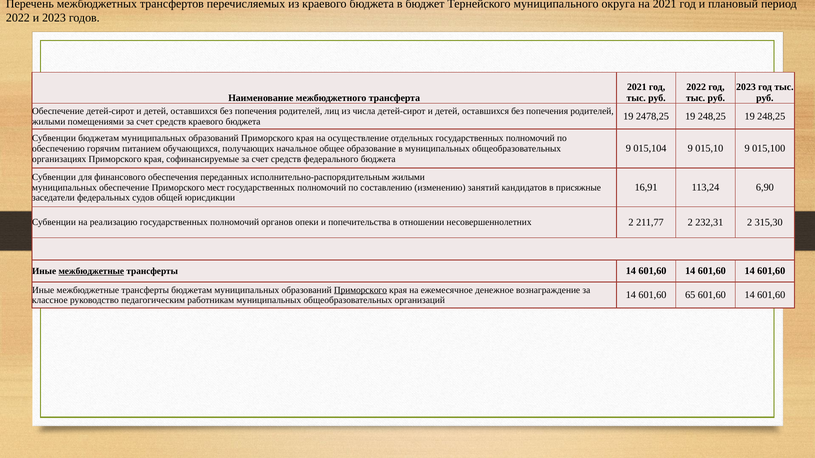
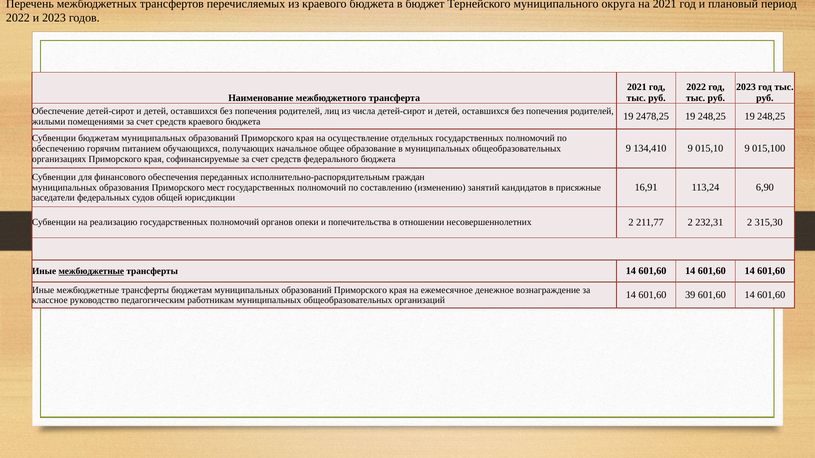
015,104: 015,104 -> 134,410 (650, 149)
исполнительно-распорядительным жилыми: жилыми -> граждан (408, 177)
муниципальных обеспечение: обеспечение -> образования (124, 188)
Приморского underline: present -> none (360, 290)
65: 65 -> 39 (690, 295)
